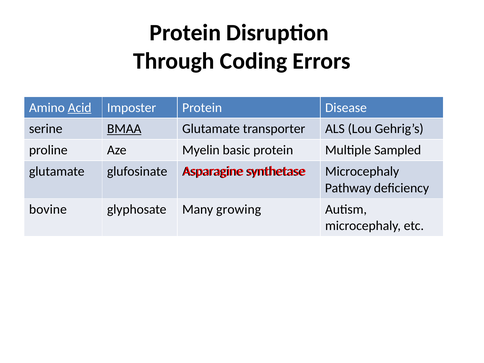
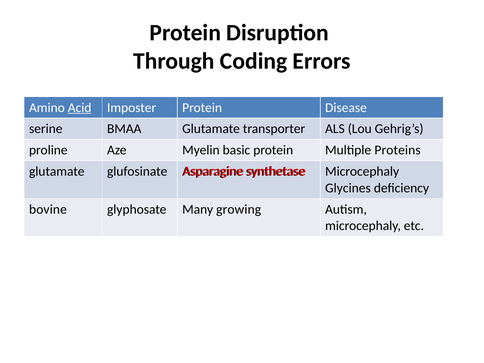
BMAA underline: present -> none (124, 129)
Sampled: Sampled -> Proteins (398, 150)
Pathway: Pathway -> Glycines (348, 188)
